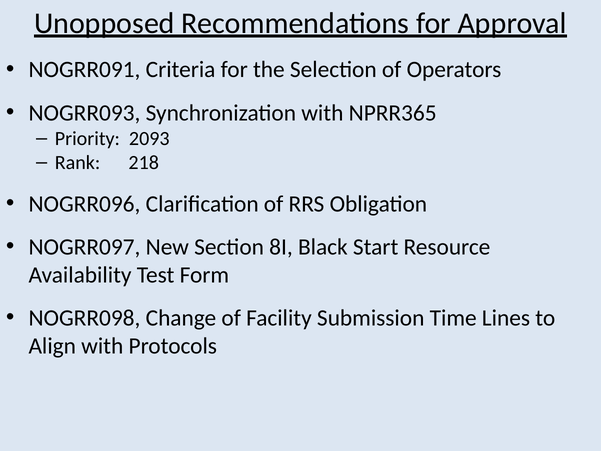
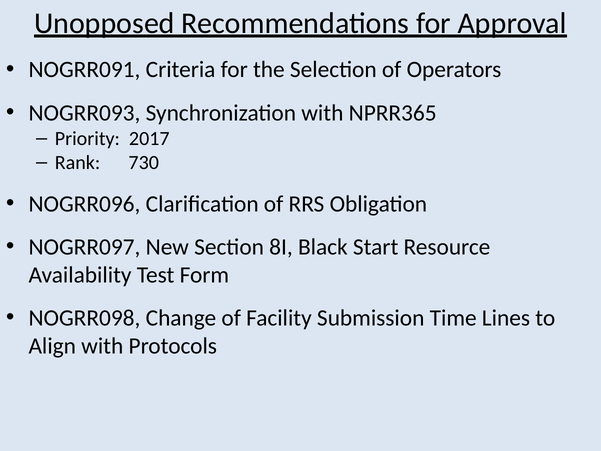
2093: 2093 -> 2017 (149, 139)
218: 218 -> 730 (144, 163)
